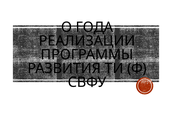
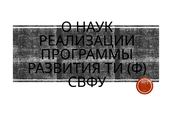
ГОДА: ГОДА -> НАУК (94, 27)
